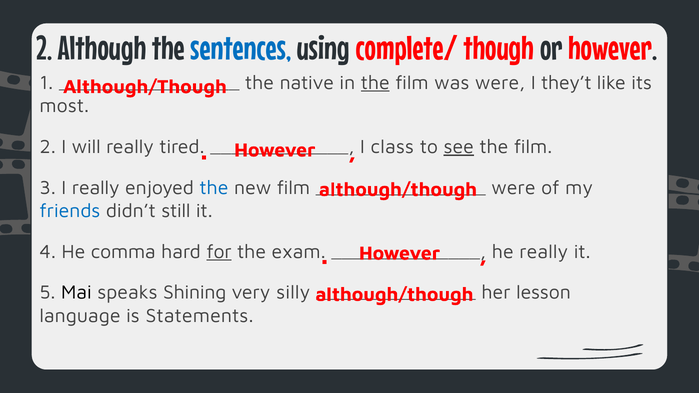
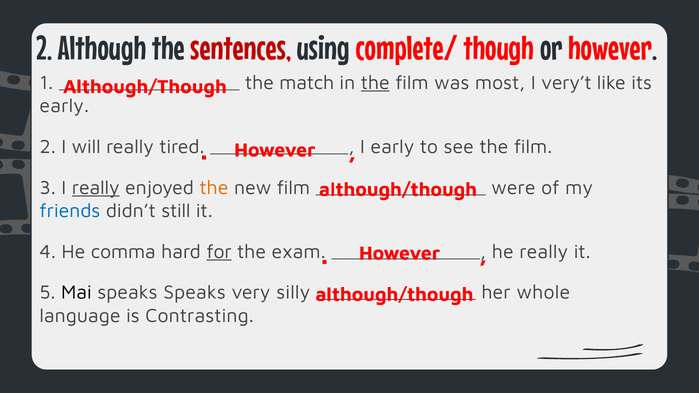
sentences colour: blue -> red (241, 48)
native: native -> match (307, 83)
was were: were -> most (500, 83)
they’t: they’t -> very’t (566, 83)
most: most -> early (64, 106)
I class: class -> early (392, 147)
see underline: present -> none (459, 147)
really underline: none -> present (96, 188)
the colour: blue -> orange (214, 188)
speaks Shining: Shining -> Speaks (195, 293)
lesson: lesson -> whole (543, 293)
Statements: Statements -> Contrasting (200, 316)
